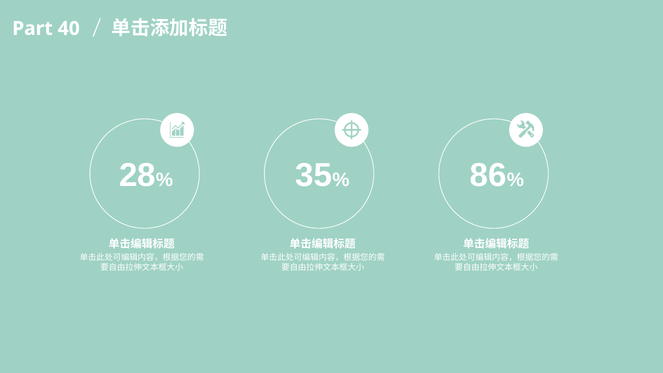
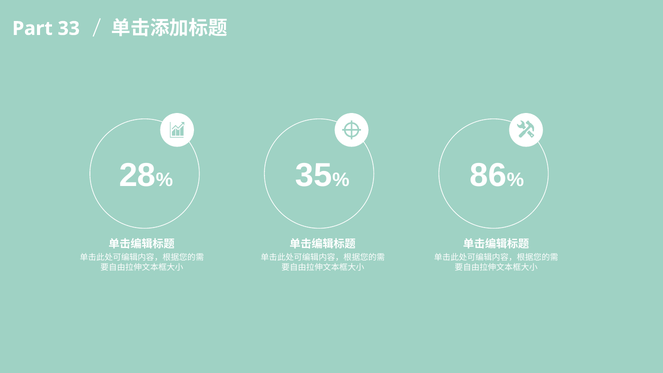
40: 40 -> 33 (69, 29)
